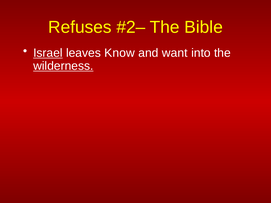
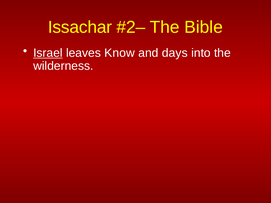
Refuses: Refuses -> Issachar (80, 27)
want: want -> days (175, 53)
wilderness underline: present -> none (63, 66)
